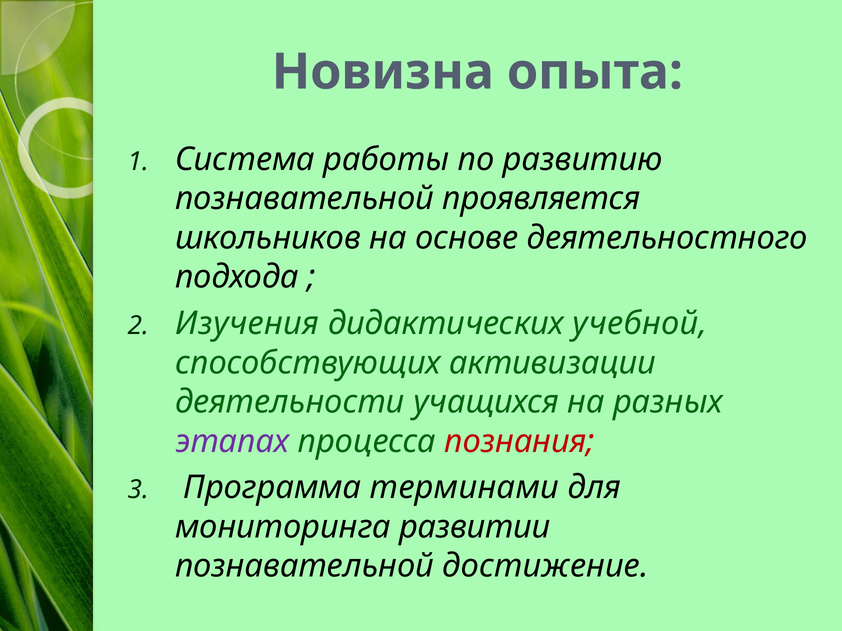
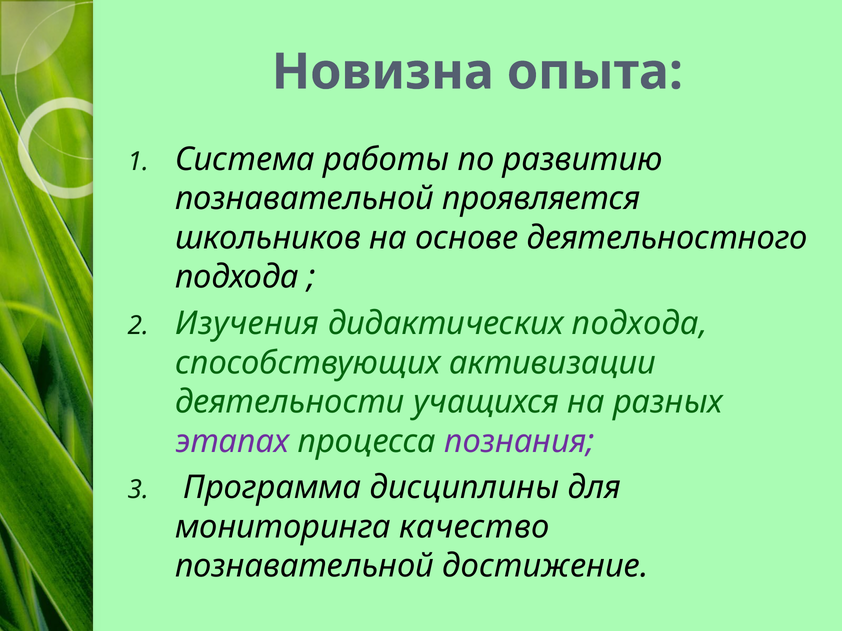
дидактических учебной: учебной -> подхода (640, 324)
познания colour: red -> purple (519, 442)
терминами: терминами -> дисциплины (465, 488)
развитии: развитии -> качество (474, 527)
